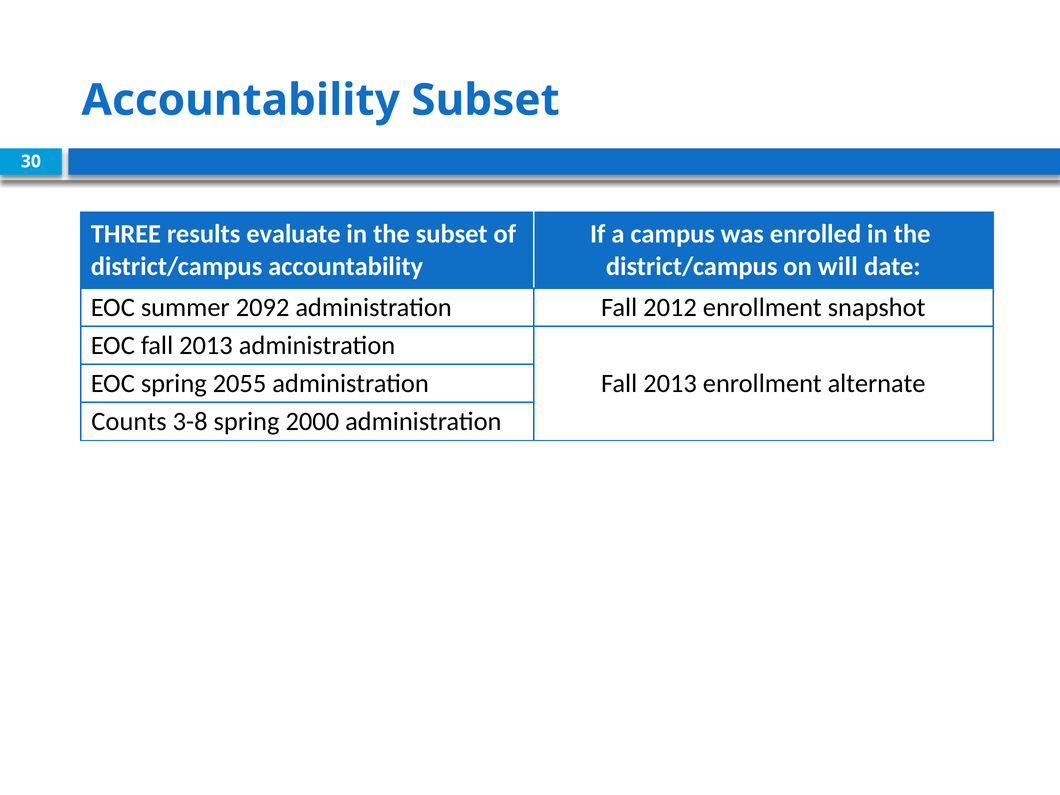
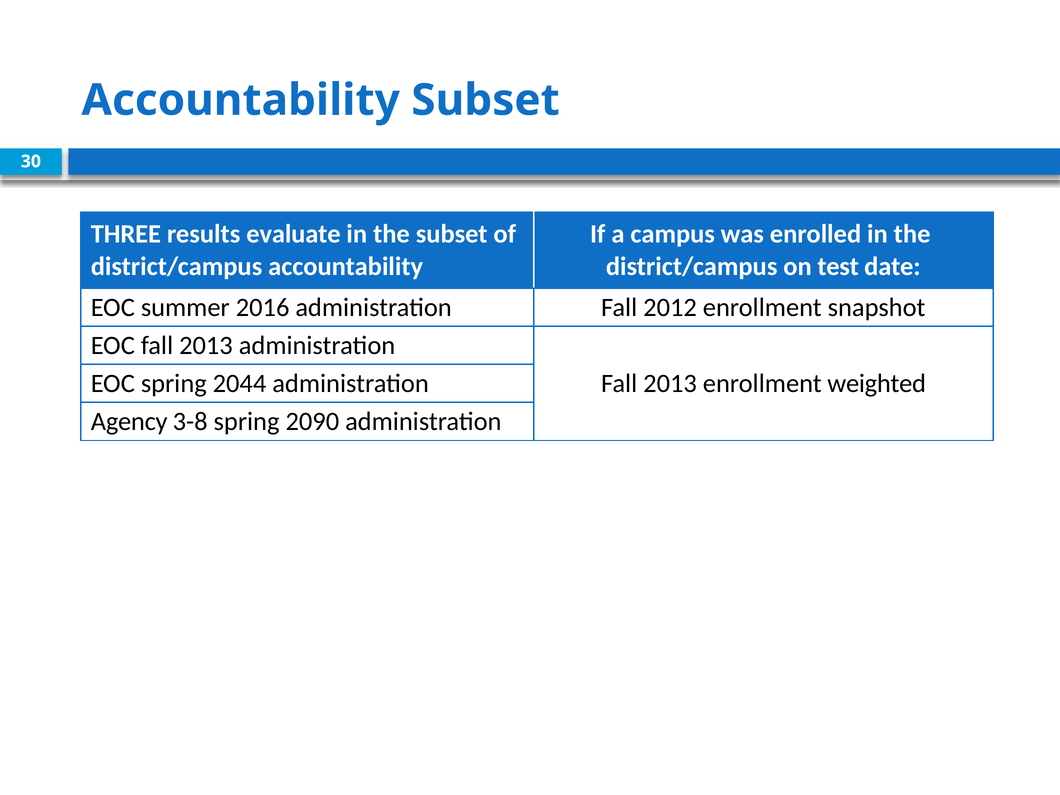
will: will -> test (838, 267)
2092: 2092 -> 2016 (263, 308)
2055: 2055 -> 2044 (239, 384)
alternate: alternate -> weighted (877, 384)
Counts: Counts -> Agency (129, 422)
2000: 2000 -> 2090 (312, 422)
